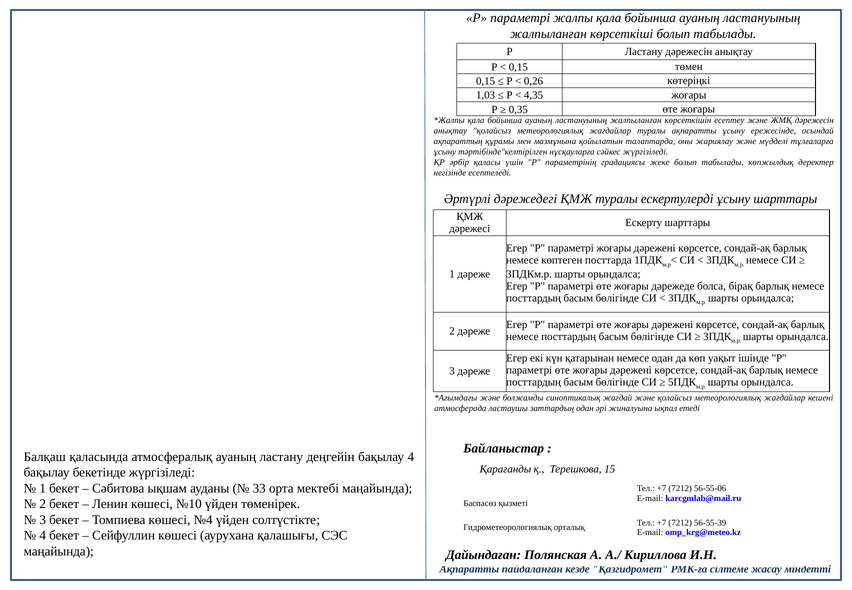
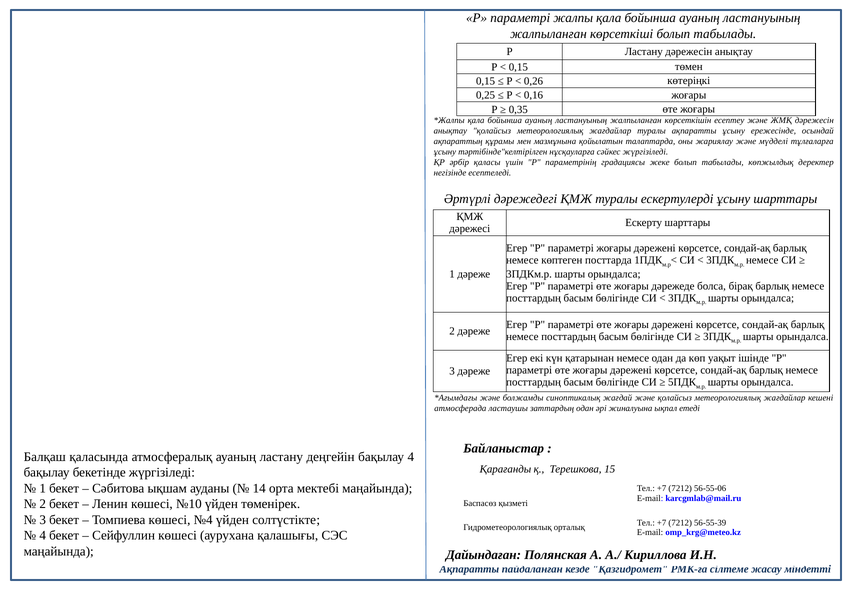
1,03: 1,03 -> 0,25 (486, 95)
4,35: 4,35 -> 0,16 (534, 95)
33: 33 -> 14 (259, 488)
